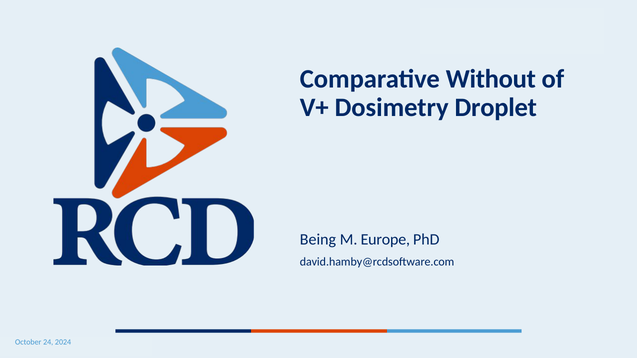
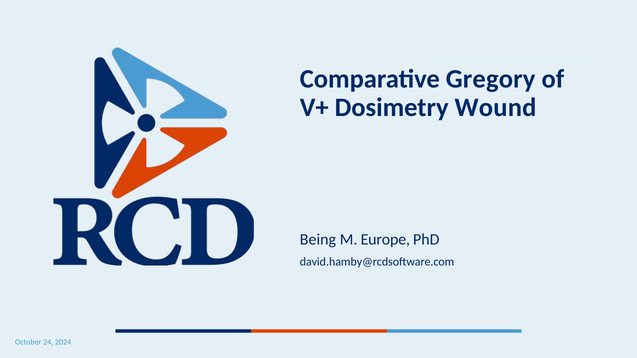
Without: Without -> Gregory (491, 79)
Droplet: Droplet -> Wound (496, 108)
